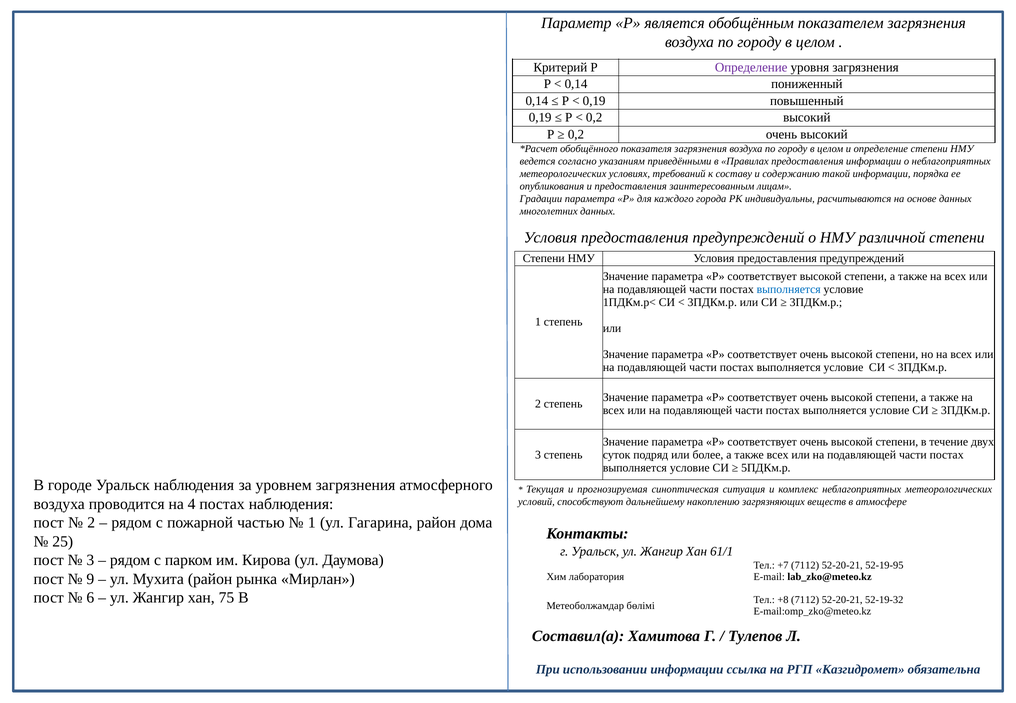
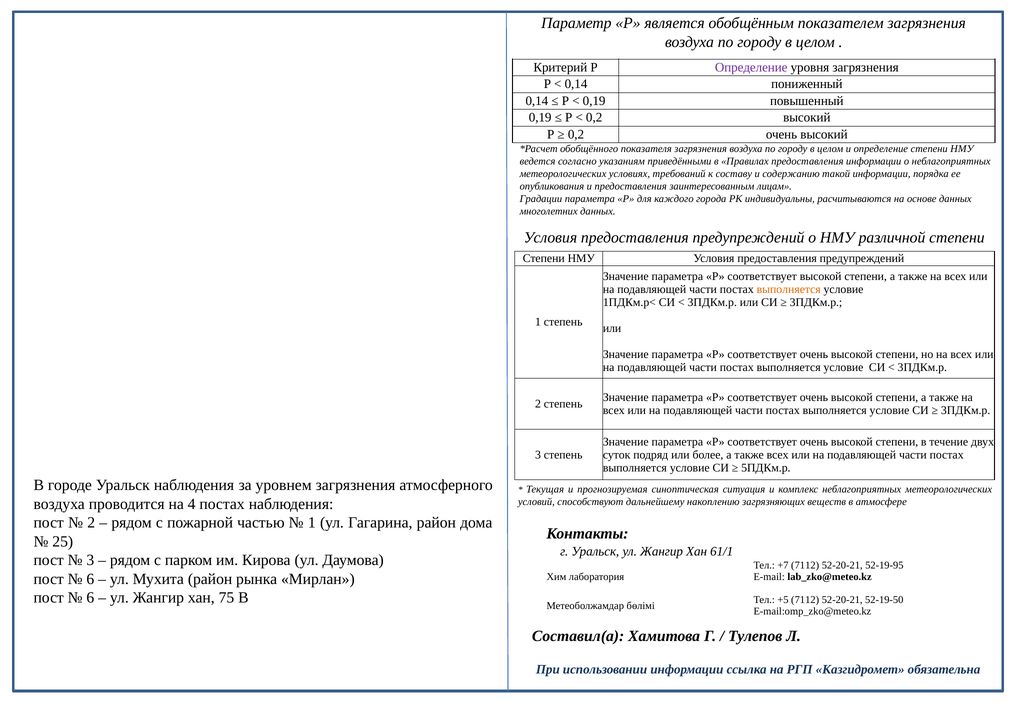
выполняется colour: blue -> orange (789, 290)
9: 9 -> 6 (90, 579)
+8: +8 -> +5 (783, 600)
52-19-32: 52-19-32 -> 52-19-50 (884, 600)
